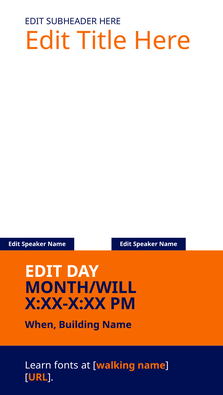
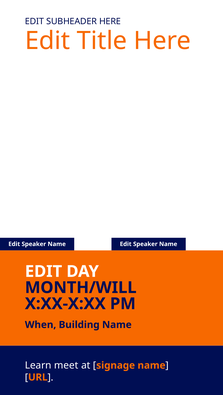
fonts: fonts -> meet (66, 366)
walking: walking -> signage (116, 366)
